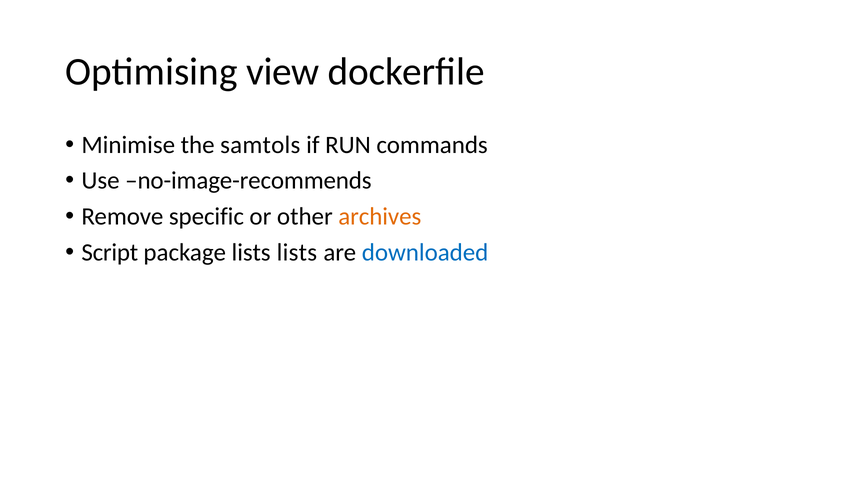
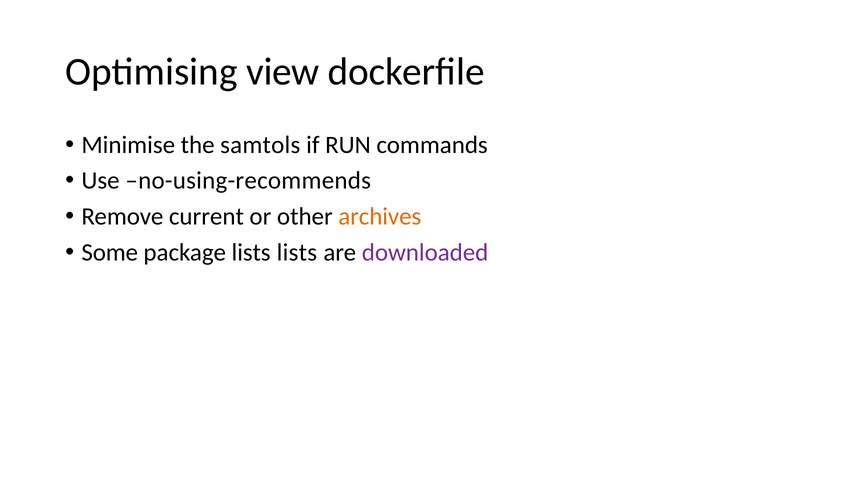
no-image-recommends: no-image-recommends -> no-using-recommends (248, 181)
specific: specific -> current (206, 217)
Script: Script -> Some (110, 252)
downloaded colour: blue -> purple (425, 252)
